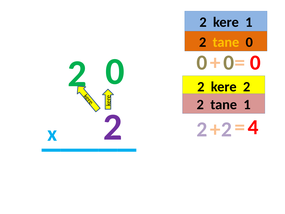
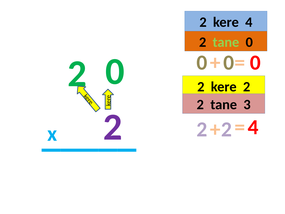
kere 1: 1 -> 4 (249, 22)
tane colour: yellow -> light green (226, 42)
tane 1: 1 -> 3 (247, 104)
